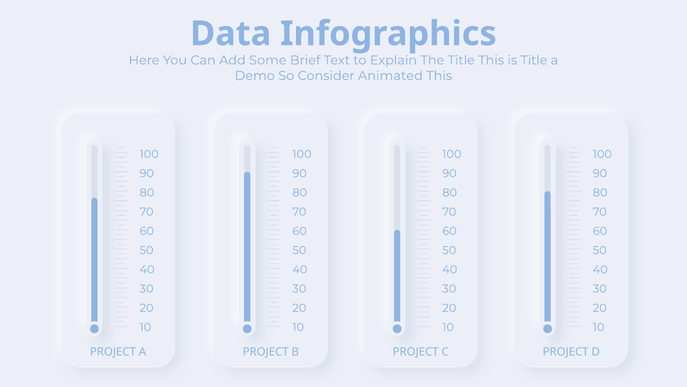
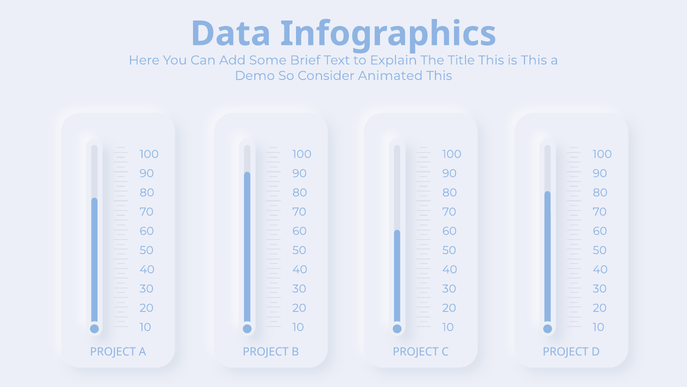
is Title: Title -> This (534, 60)
